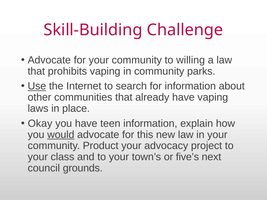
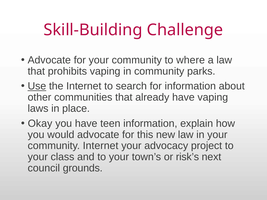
willing: willing -> where (191, 60)
would underline: present -> none (61, 135)
community Product: Product -> Internet (101, 146)
five’s: five’s -> risk’s (187, 157)
